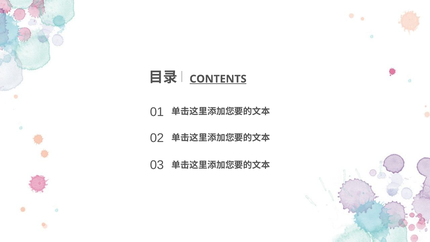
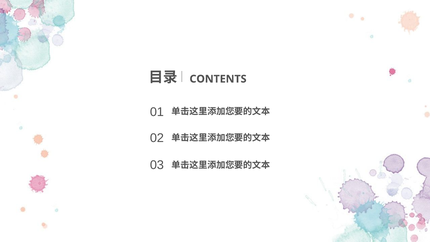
CONTENTS underline: present -> none (218, 79)
